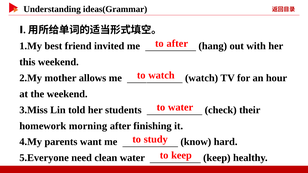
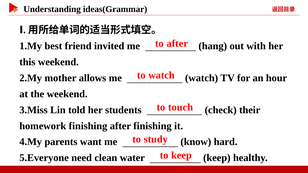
to water: water -> touch (181, 107)
homework morning: morning -> finishing (88, 126)
